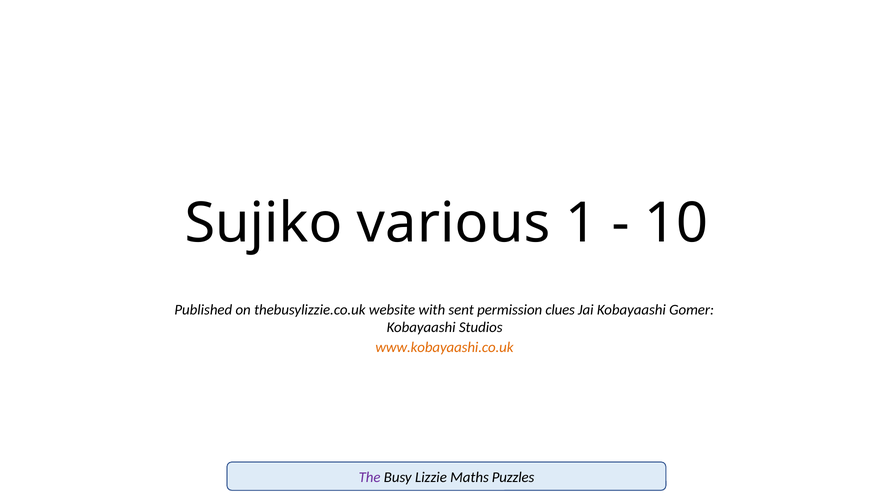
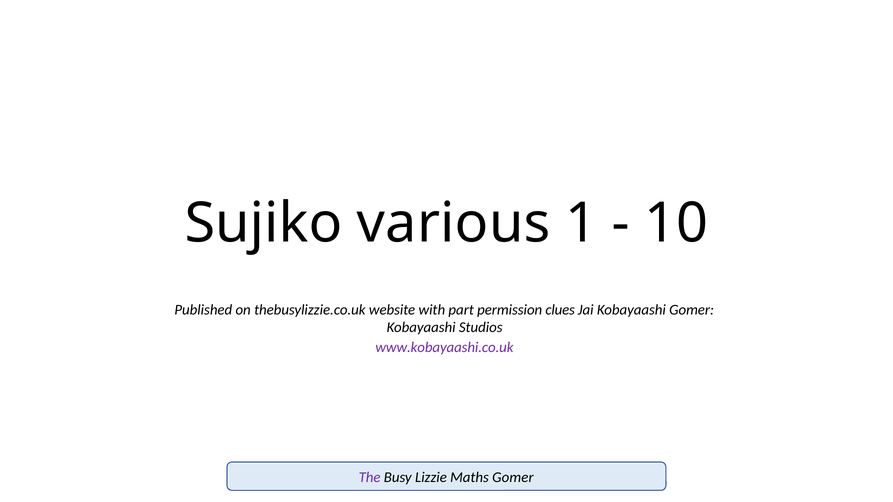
sent: sent -> part (461, 310)
www.kobayaashi.co.uk colour: orange -> purple (444, 347)
Maths Puzzles: Puzzles -> Gomer (513, 477)
